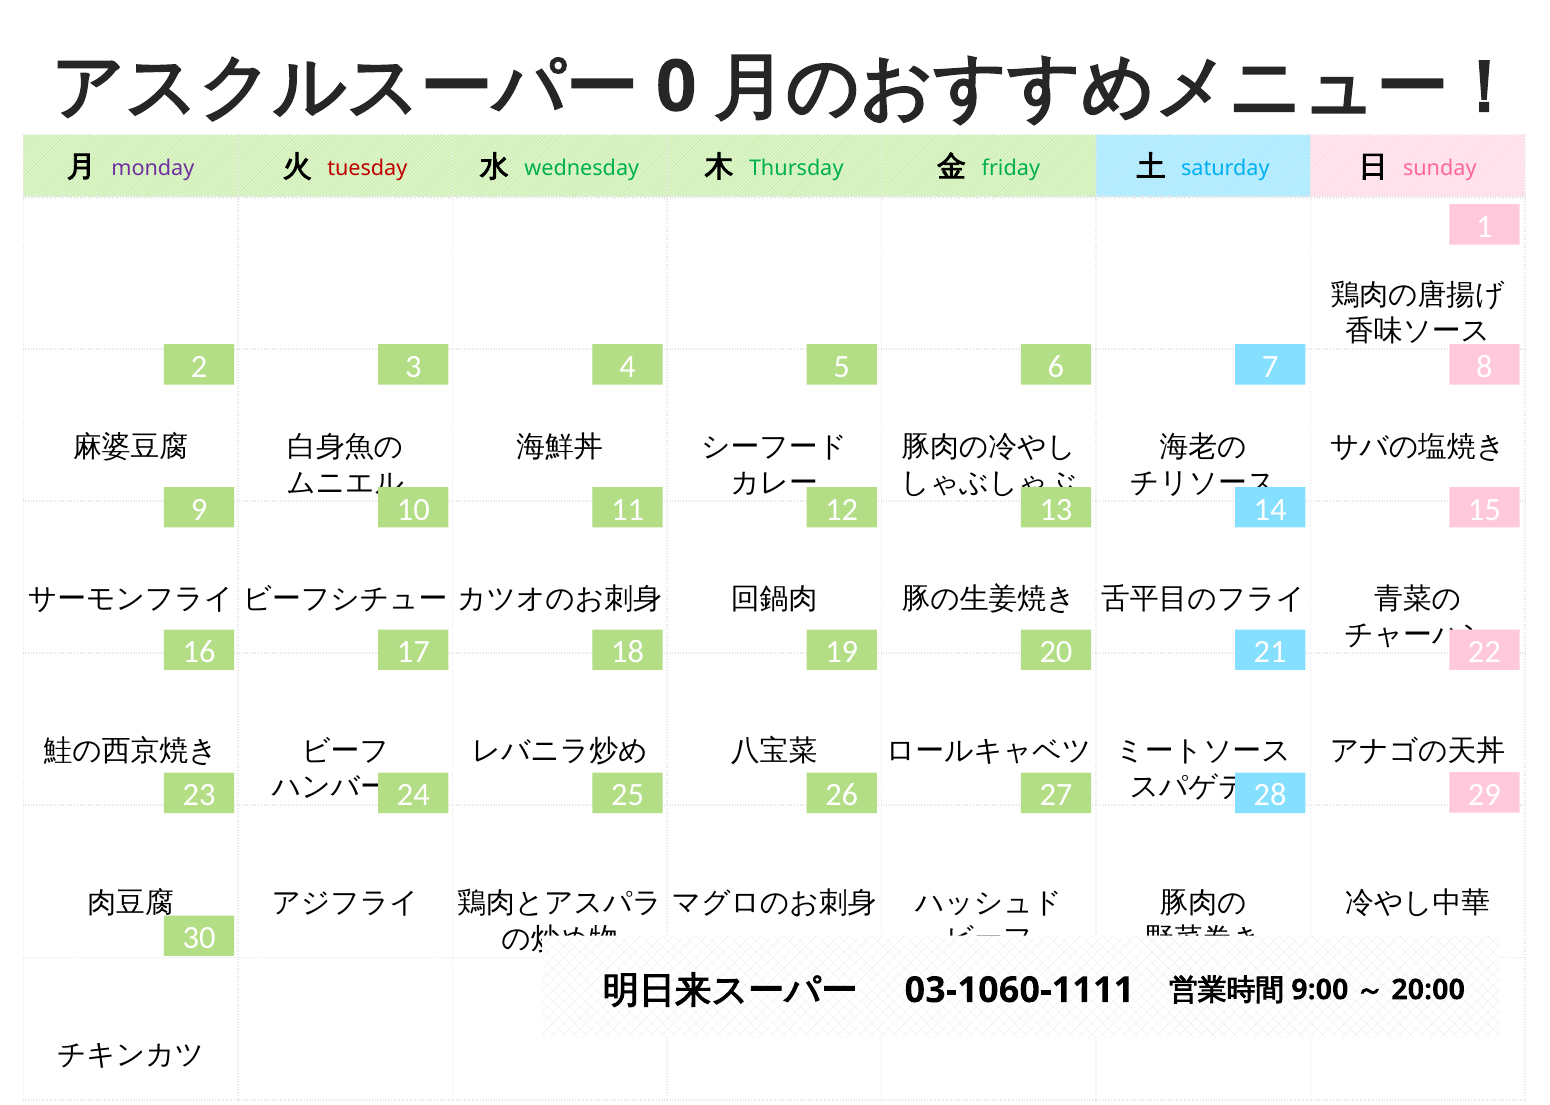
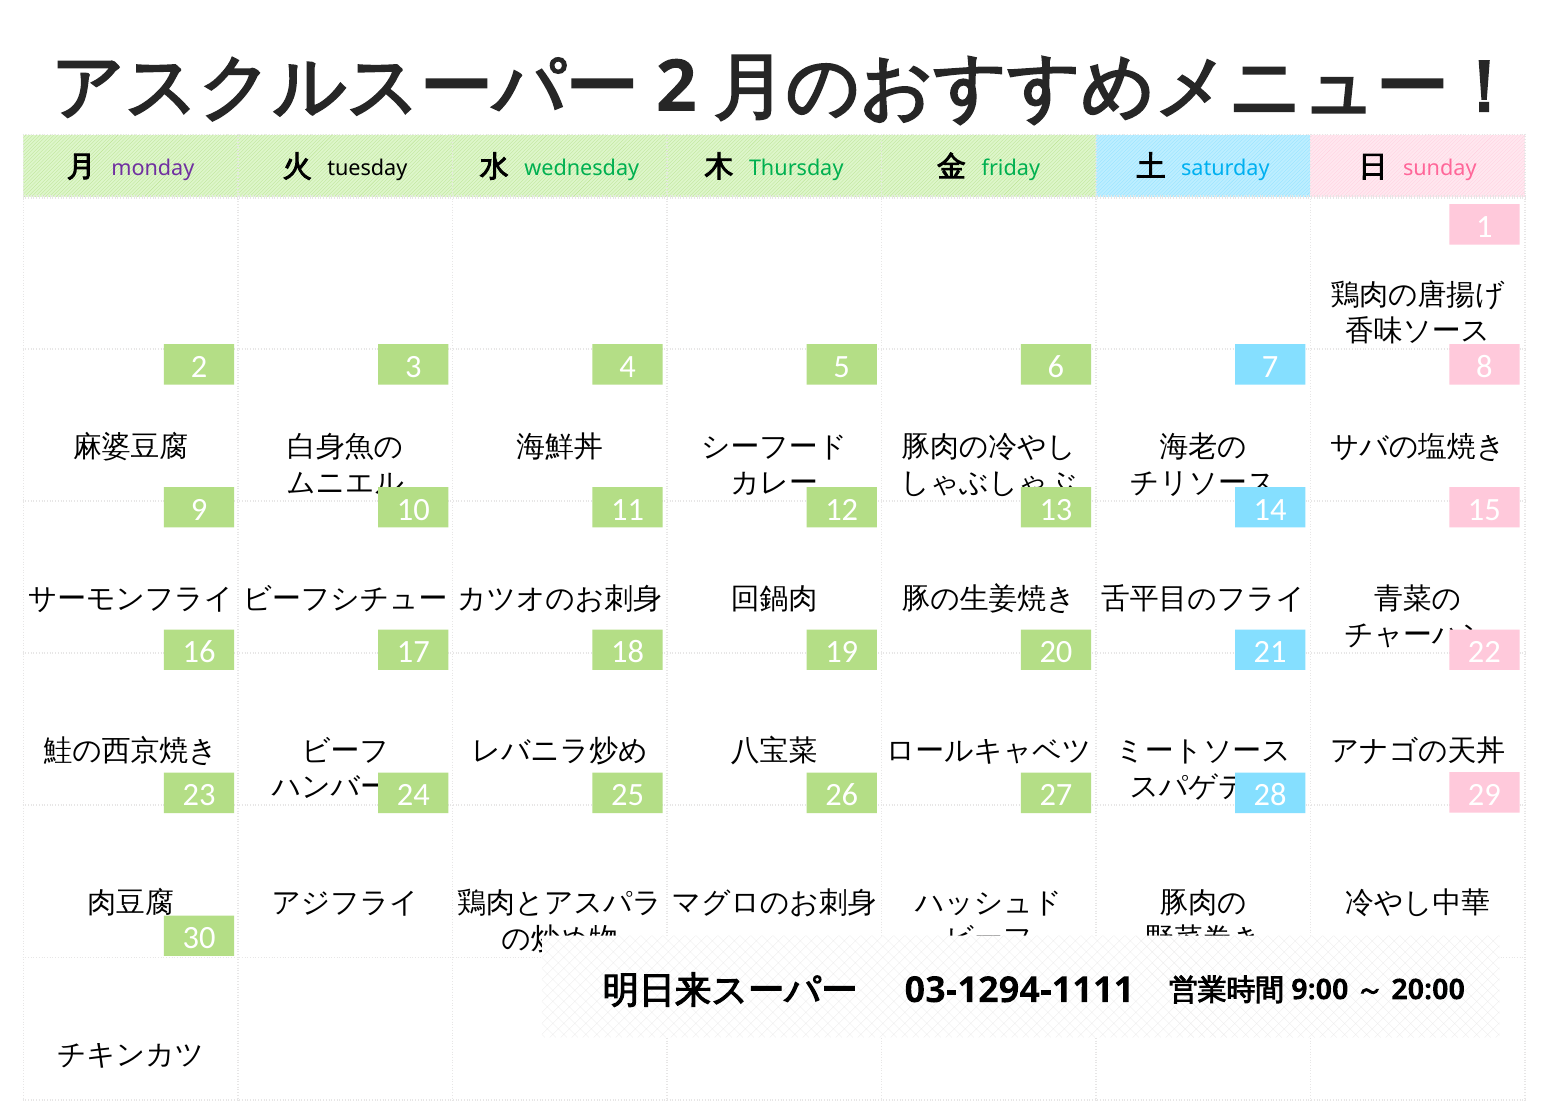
0: 0 -> 2 (676, 87)
tuesday colour: red -> black (367, 169)
03-1060-1111: 03-1060-1111 -> 03-1294-1111 (1019, 990)
